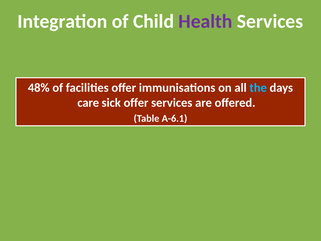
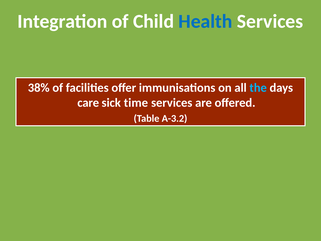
Health colour: purple -> blue (205, 21)
48%: 48% -> 38% (39, 88)
sick offer: offer -> time (136, 103)
A-6.1: A-6.1 -> A-3.2 (174, 118)
